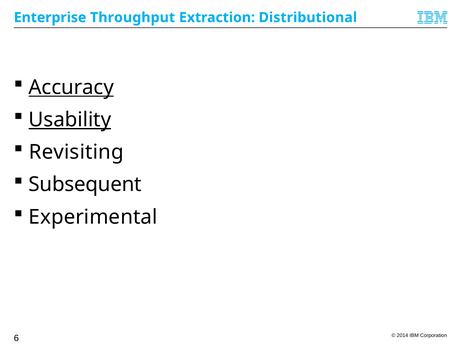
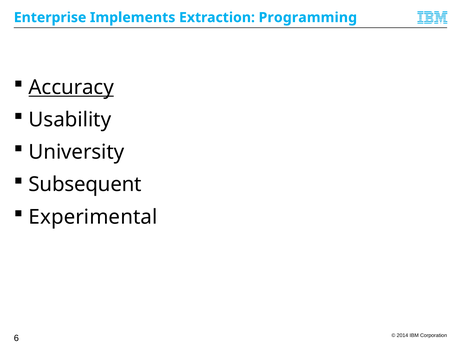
Throughput: Throughput -> Implements (133, 17)
Distributional: Distributional -> Programming (308, 17)
Usability underline: present -> none (70, 120)
Revisiting: Revisiting -> University (76, 152)
